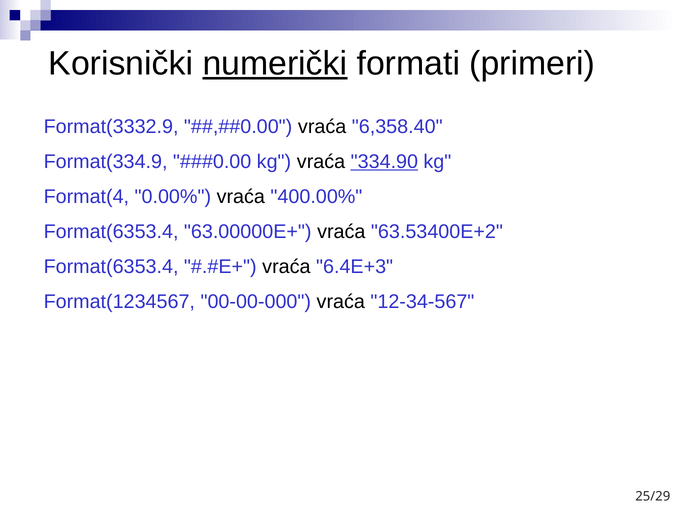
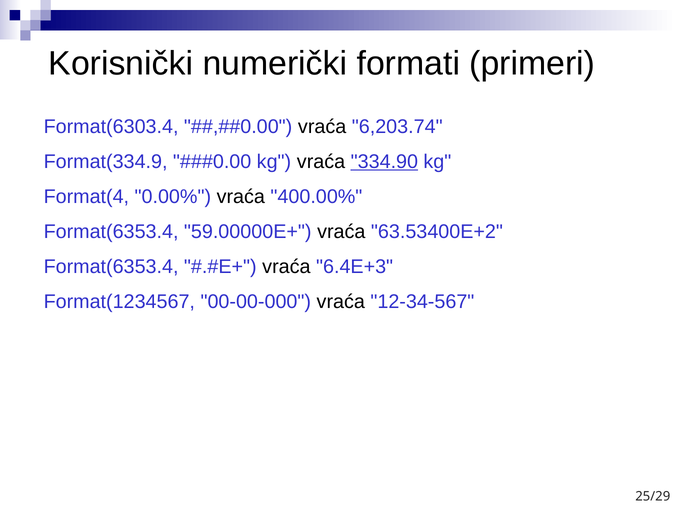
numerički underline: present -> none (275, 64)
Format(3332.9: Format(3332.9 -> Format(6303.4 (111, 127)
6,358.40: 6,358.40 -> 6,203.74 (397, 127)
63.00000E+: 63.00000E+ -> 59.00000E+ (248, 231)
